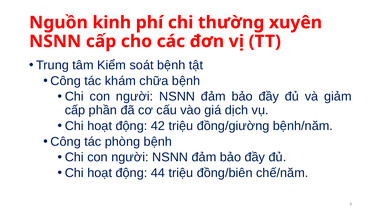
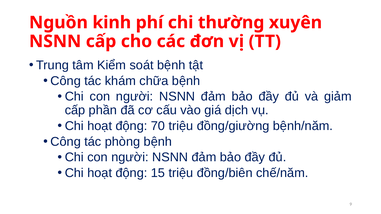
42: 42 -> 70 (158, 126)
44: 44 -> 15 (158, 173)
